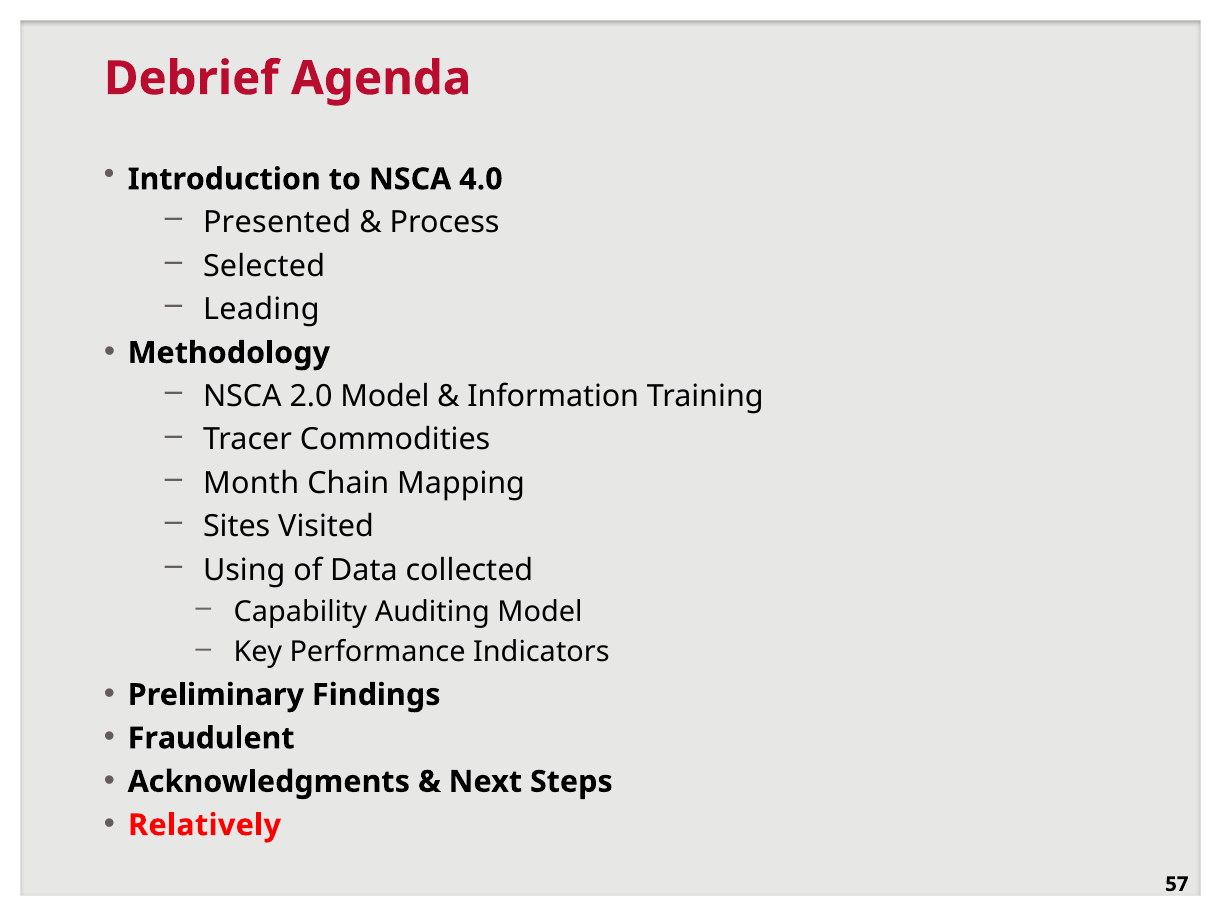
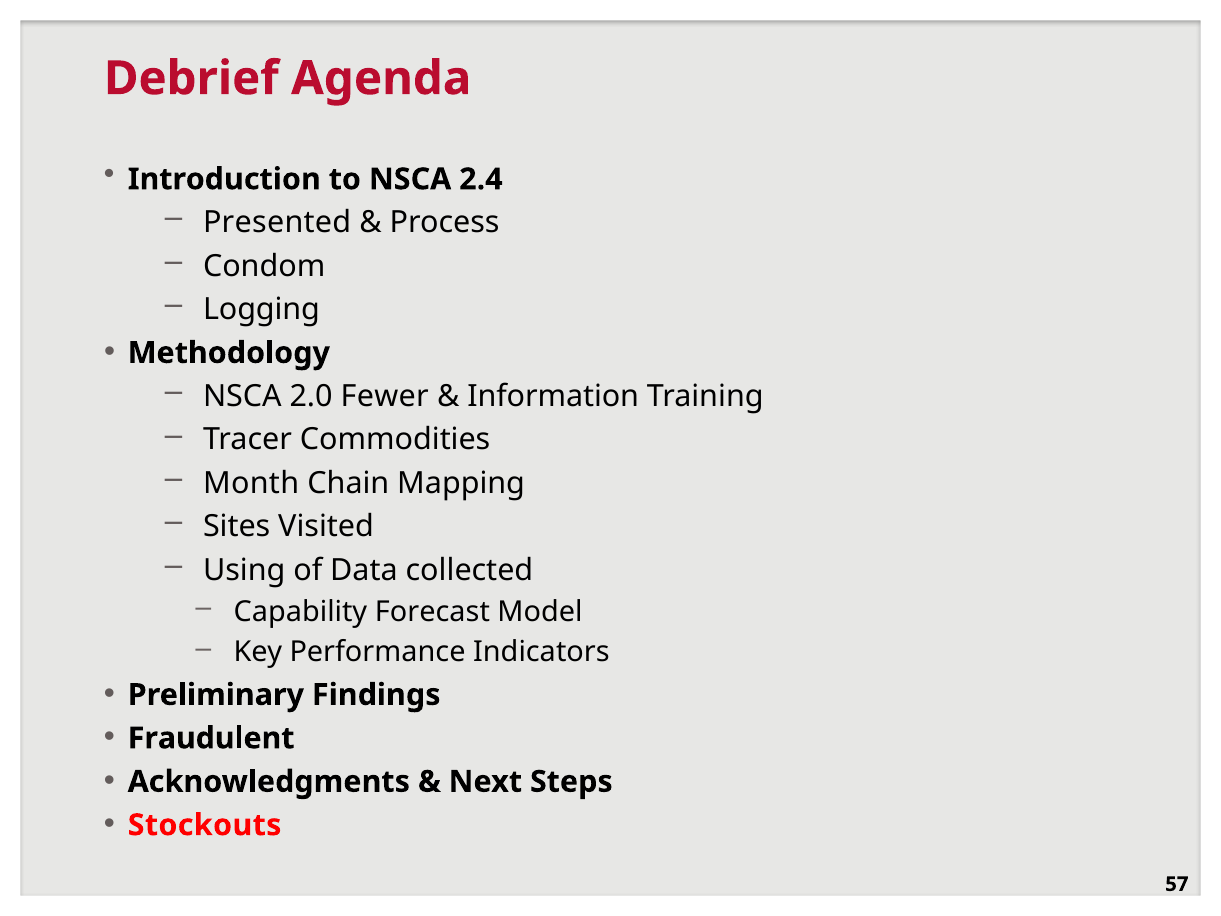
4.0: 4.0 -> 2.4 (481, 179)
Selected: Selected -> Condom (264, 266)
Leading: Leading -> Logging (262, 309)
2.0 Model: Model -> Fewer (385, 396)
Auditing: Auditing -> Forecast (432, 611)
Relatively: Relatively -> Stockouts (205, 825)
